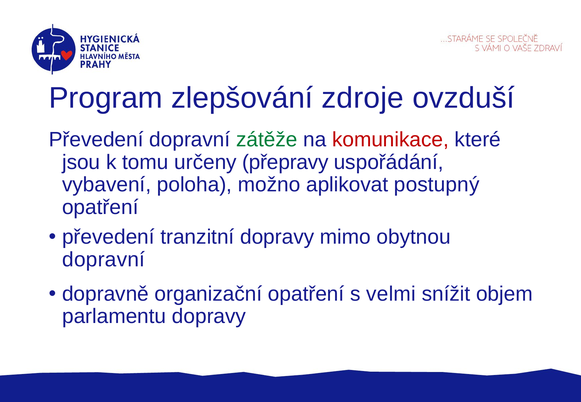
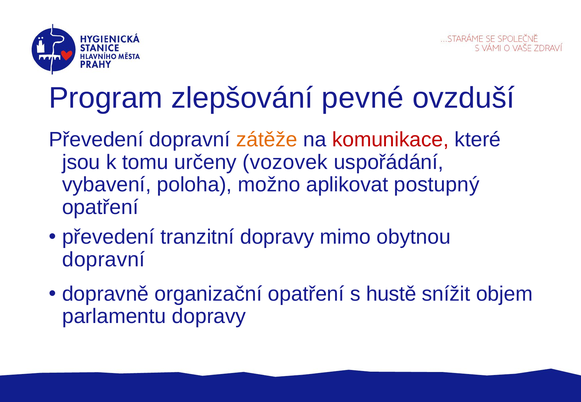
zdroje: zdroje -> pevné (363, 98)
zátěže colour: green -> orange (267, 140)
přepravy: přepravy -> vozovek (285, 162)
velmi: velmi -> hustě (391, 294)
